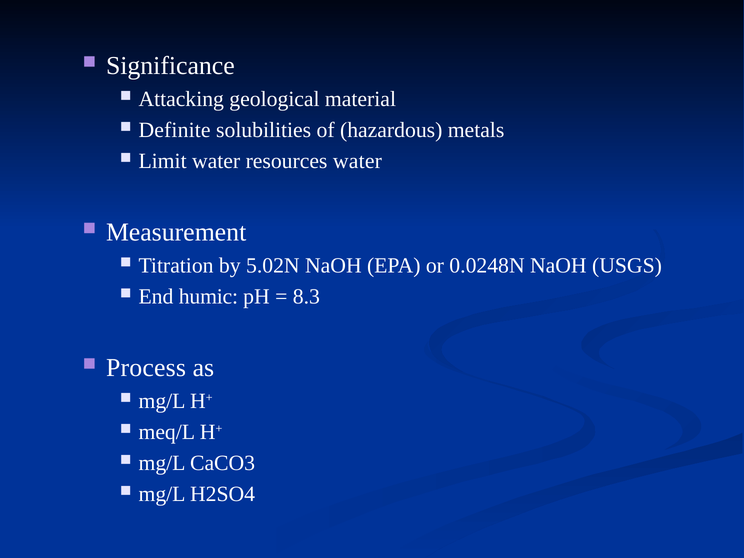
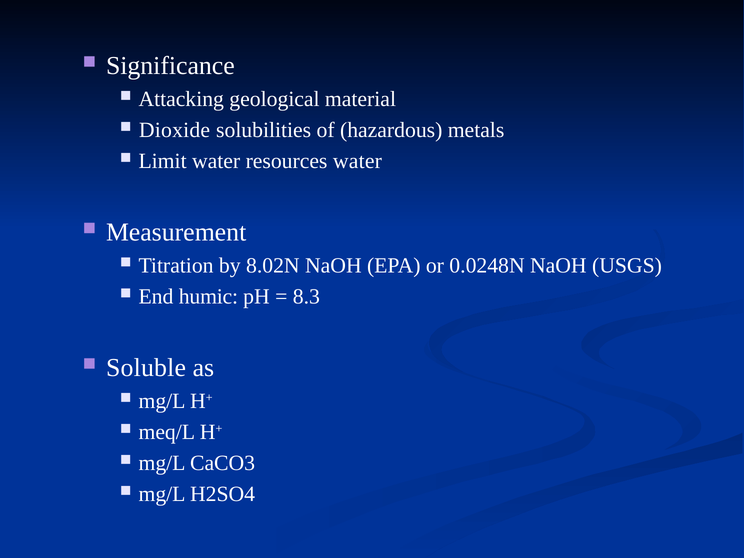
Definite: Definite -> Dioxide (175, 130)
5.02N: 5.02N -> 8.02N (273, 265)
Process: Process -> Soluble (146, 368)
